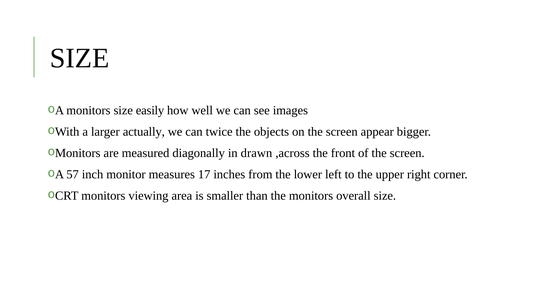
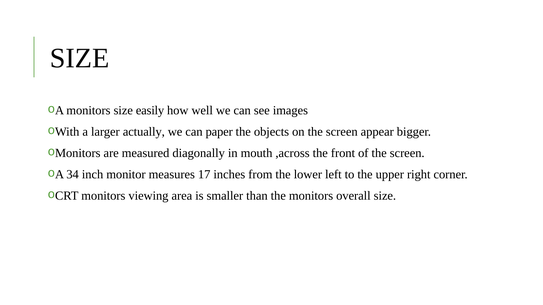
twice: twice -> paper (219, 132)
drawn: drawn -> mouth (257, 153)
57: 57 -> 34 (73, 175)
